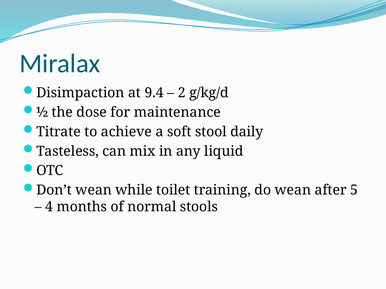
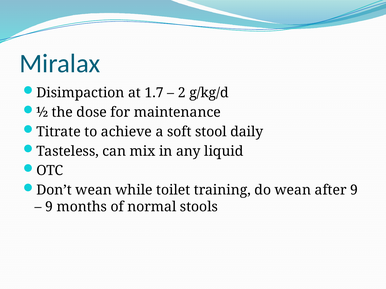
9.4: 9.4 -> 1.7 (154, 93)
after 5: 5 -> 9 (354, 190)
4: 4 -> 9 (49, 207)
